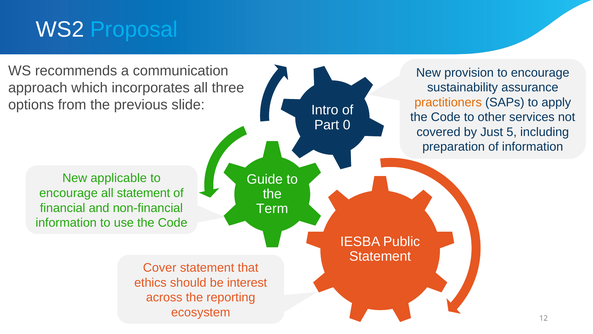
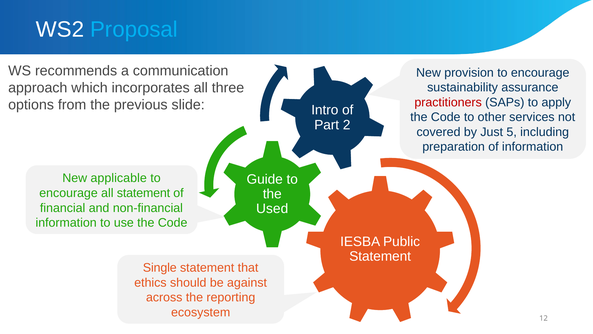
practitioners colour: orange -> red (448, 102)
0: 0 -> 2 (347, 125)
Term: Term -> Used (272, 209)
Cover: Cover -> Single (160, 267)
interest: interest -> against (247, 282)
